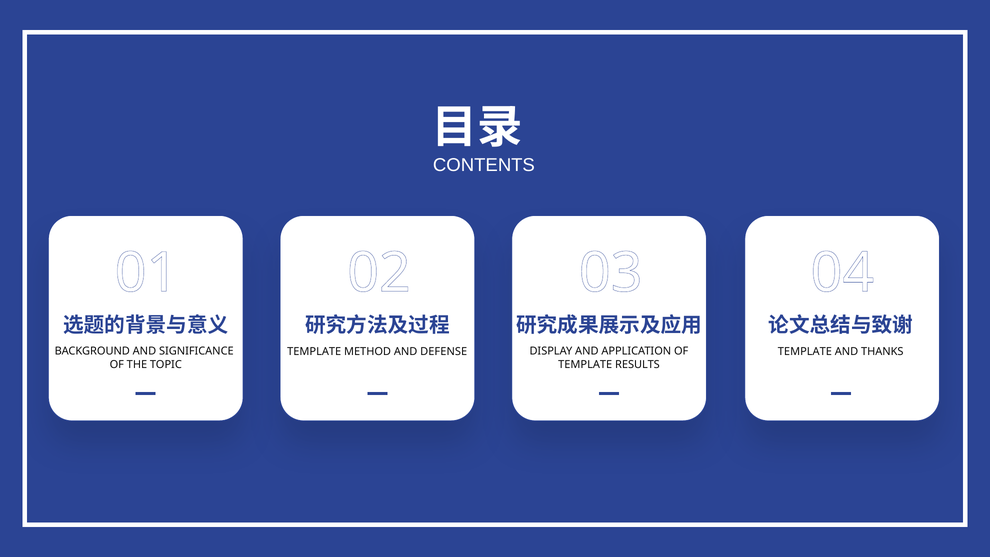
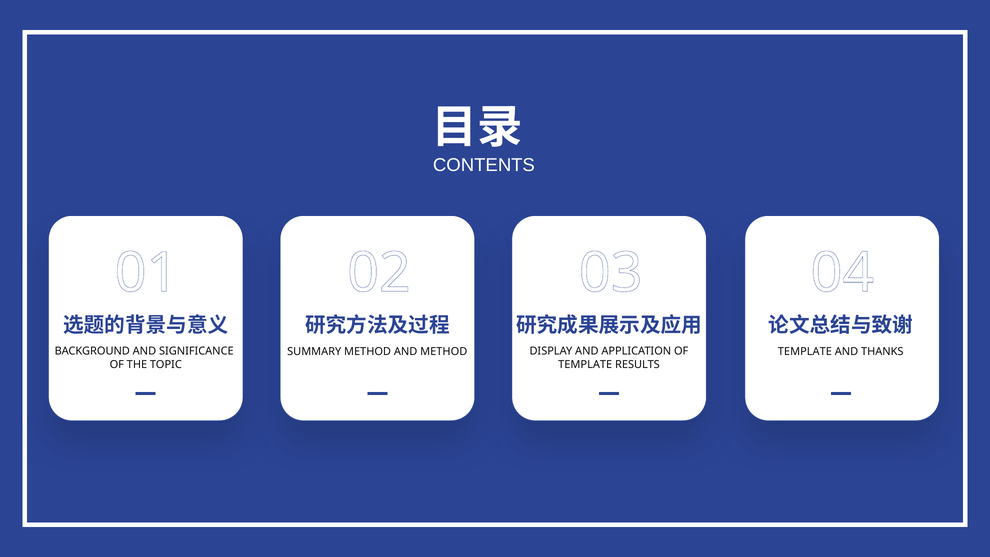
TEMPLATE: TEMPLATE -> SUMMARY (314, 351)
AND DEFENSE: DEFENSE -> METHOD (444, 351)
